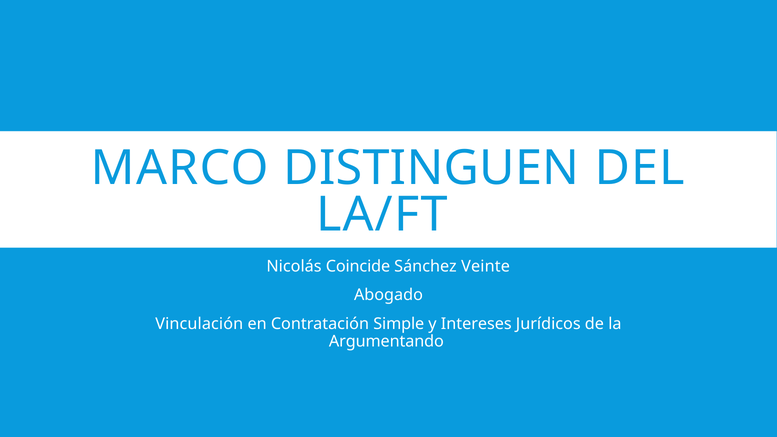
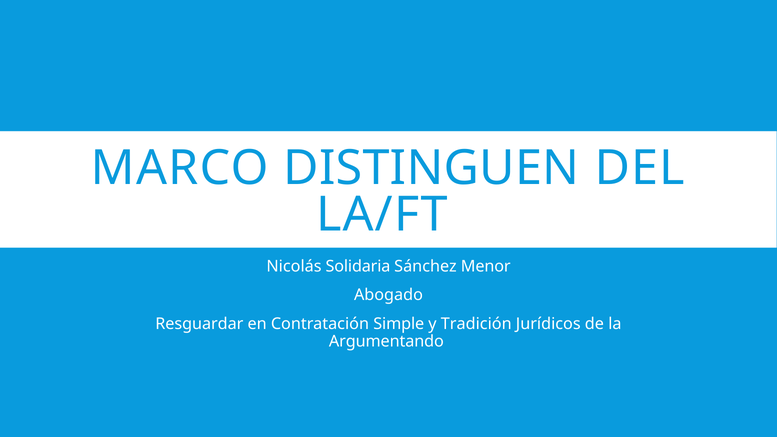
Coincide: Coincide -> Solidaria (358, 266)
Veinte: Veinte -> Menor (486, 266)
Vinculación: Vinculación -> Resguardar (199, 324)
Intereses: Intereses -> Tradición (476, 324)
